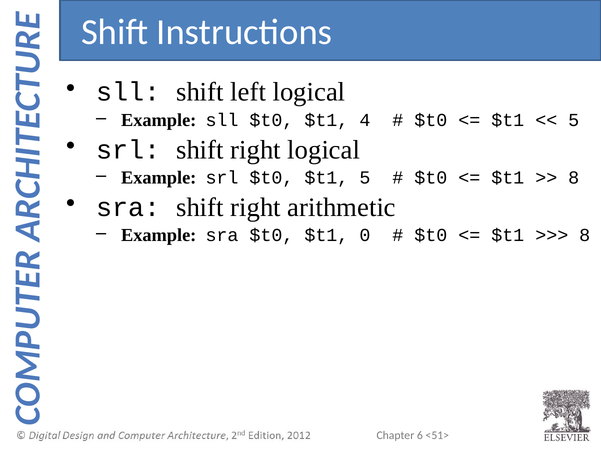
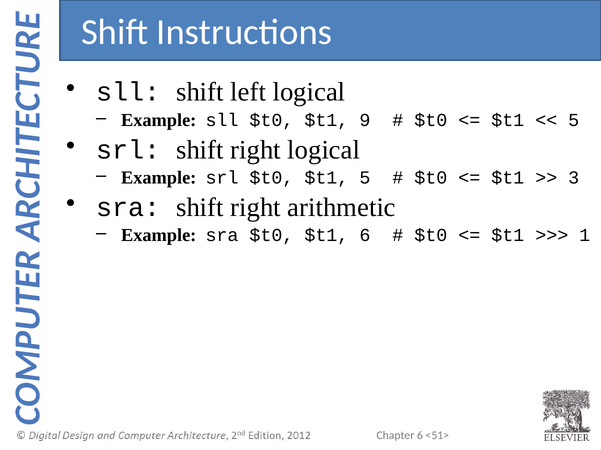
4: 4 -> 9 (365, 120)
8: 8 -> 3 (574, 178)
$t1 0: 0 -> 6 (365, 236)
8: 8 -> 1 (585, 236)
